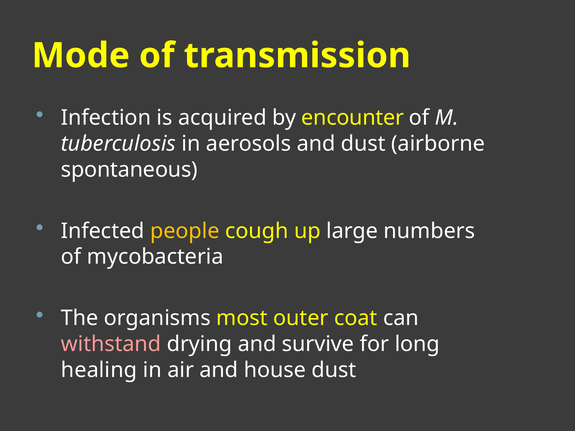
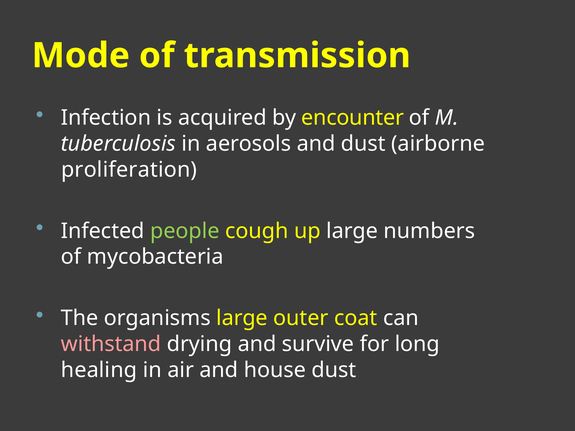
spontaneous: spontaneous -> proliferation (129, 170)
people colour: yellow -> light green (185, 231)
organisms most: most -> large (242, 318)
